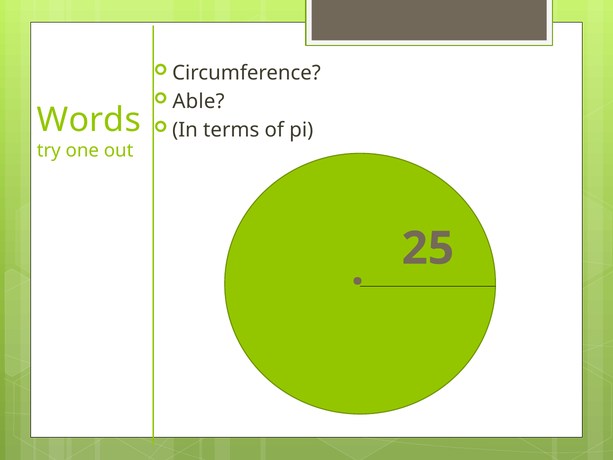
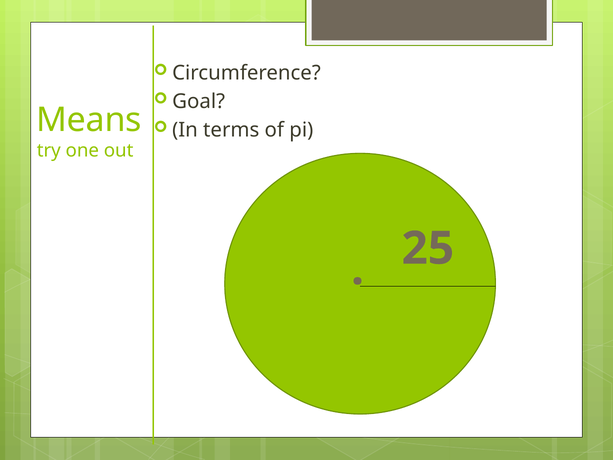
Able: Able -> Goal (199, 102)
Words: Words -> Means (89, 120)
